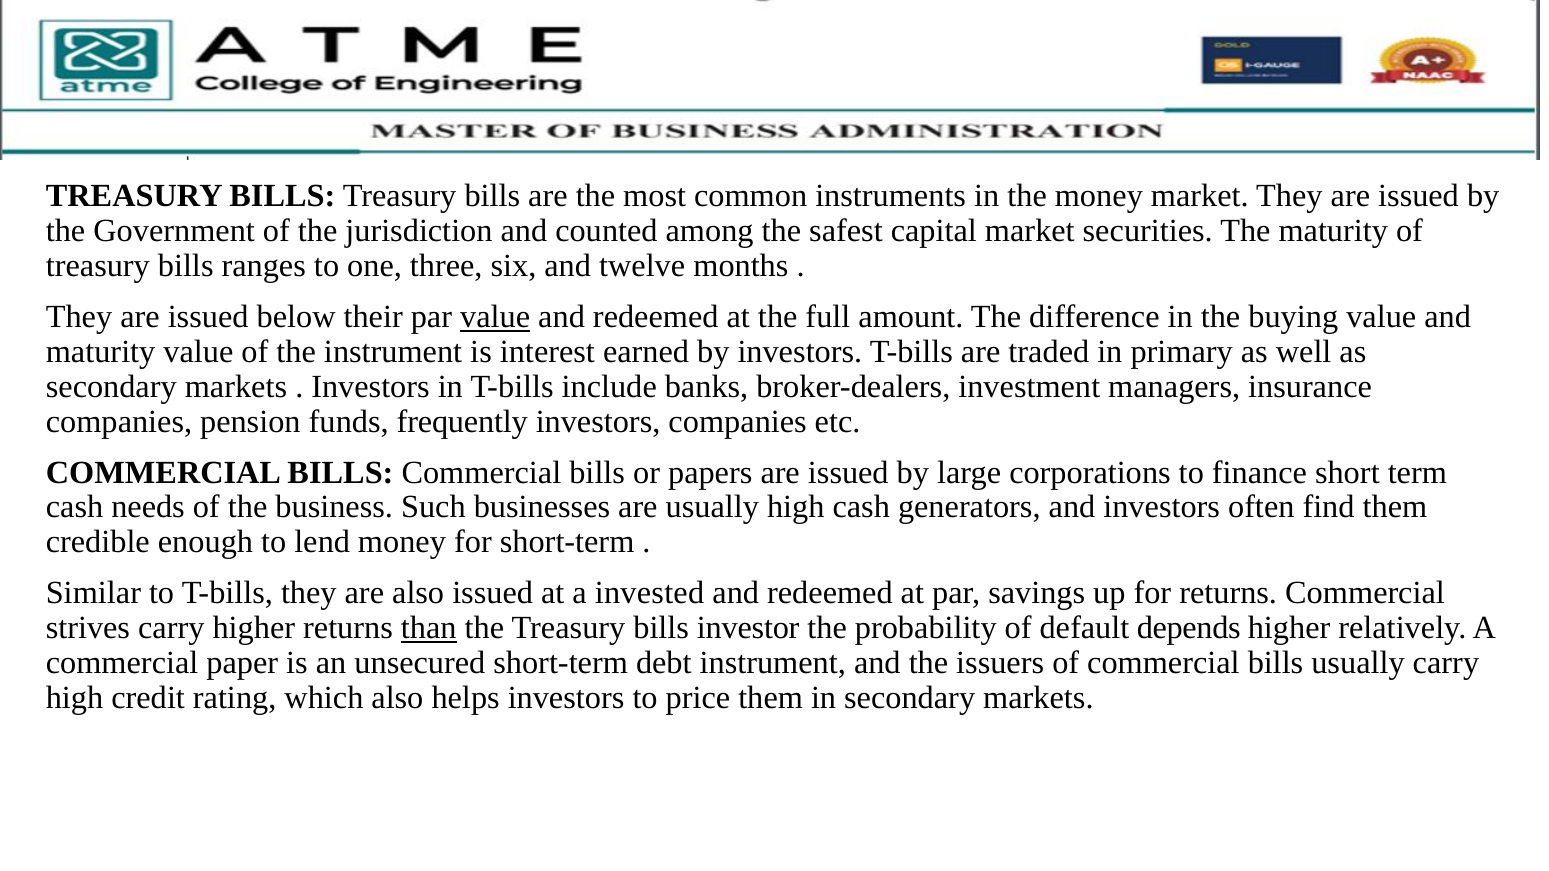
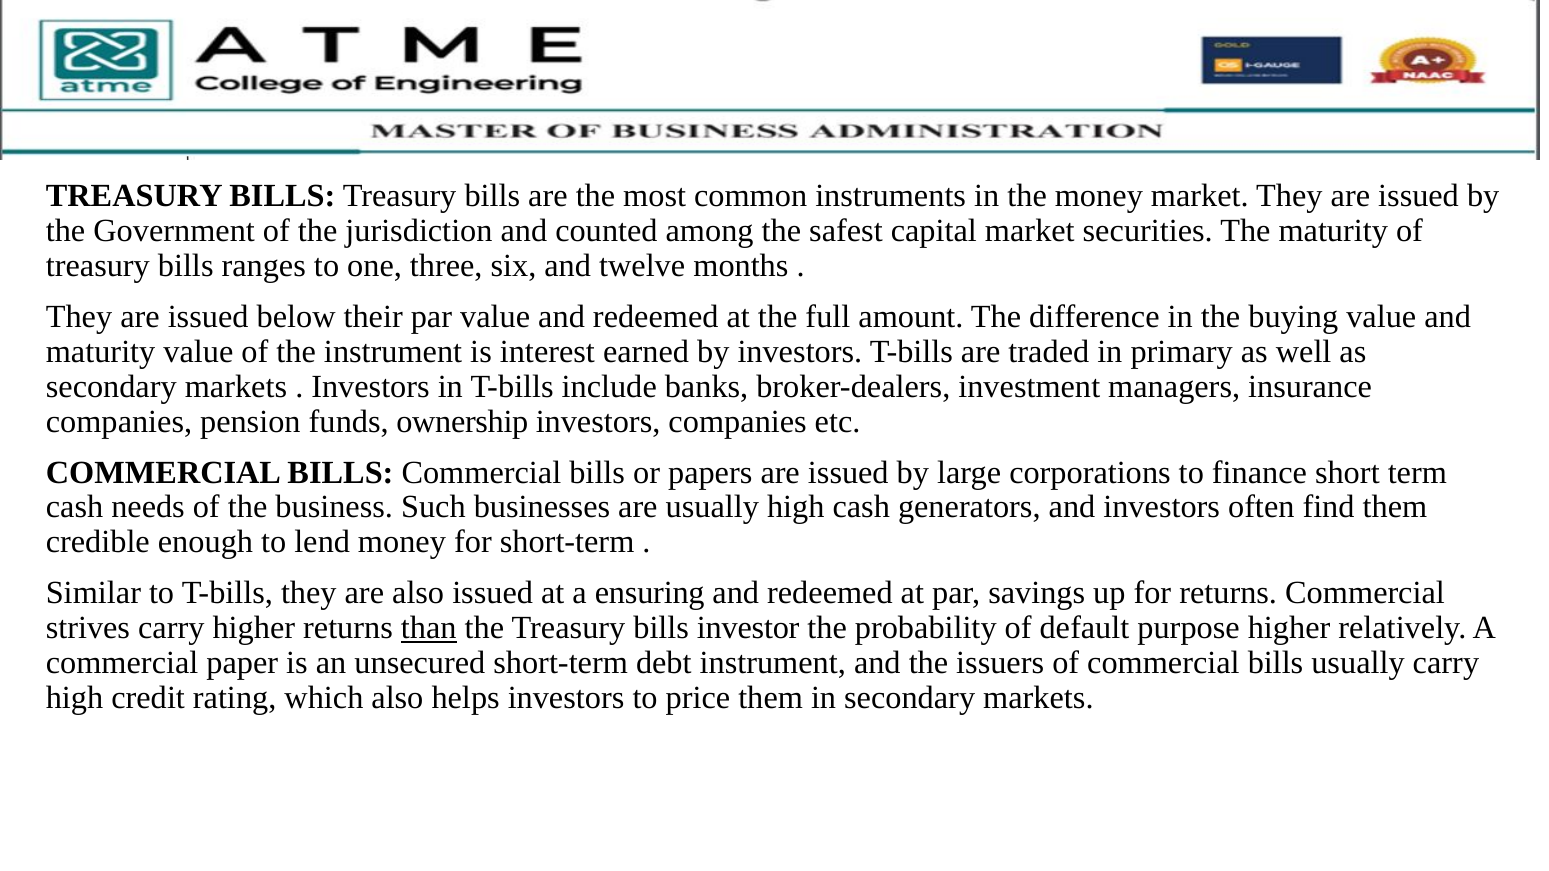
value underline: present -> none (495, 317)
frequently: frequently -> ownership (462, 422)
invested: invested -> ensuring (650, 593)
depends: depends -> purpose (1189, 628)
